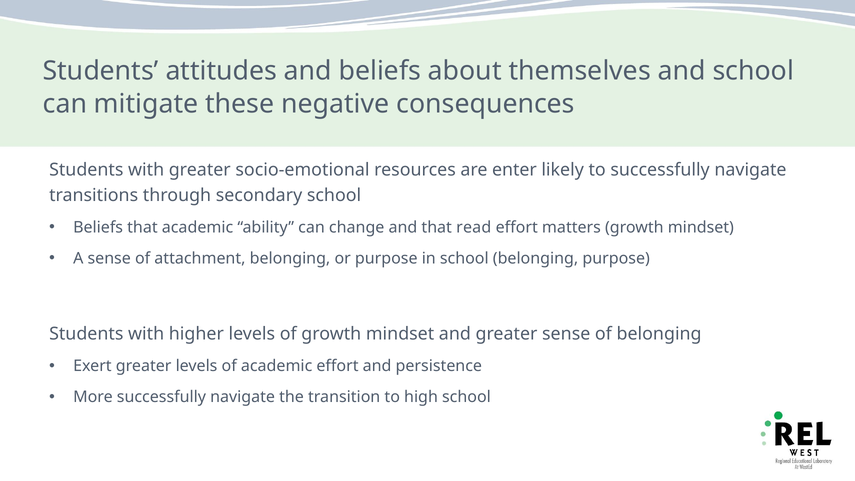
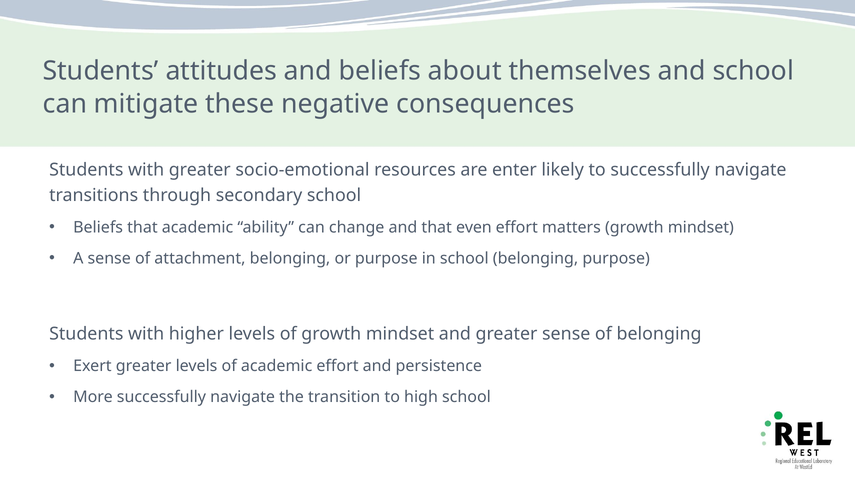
read: read -> even (474, 227)
